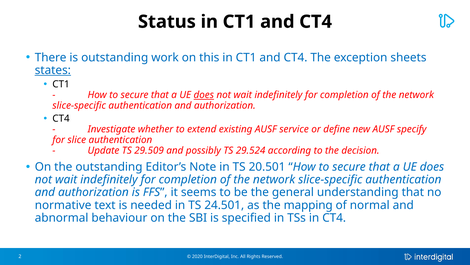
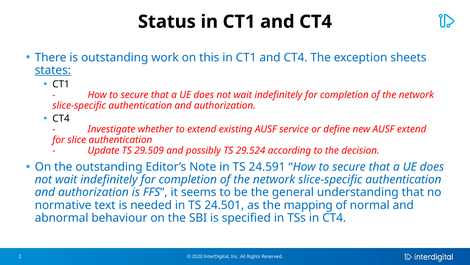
does underline: present -> none (204, 95)
AUSF specify: specify -> extend (412, 129)
20.501: 20.501 -> 24.591 (267, 167)
